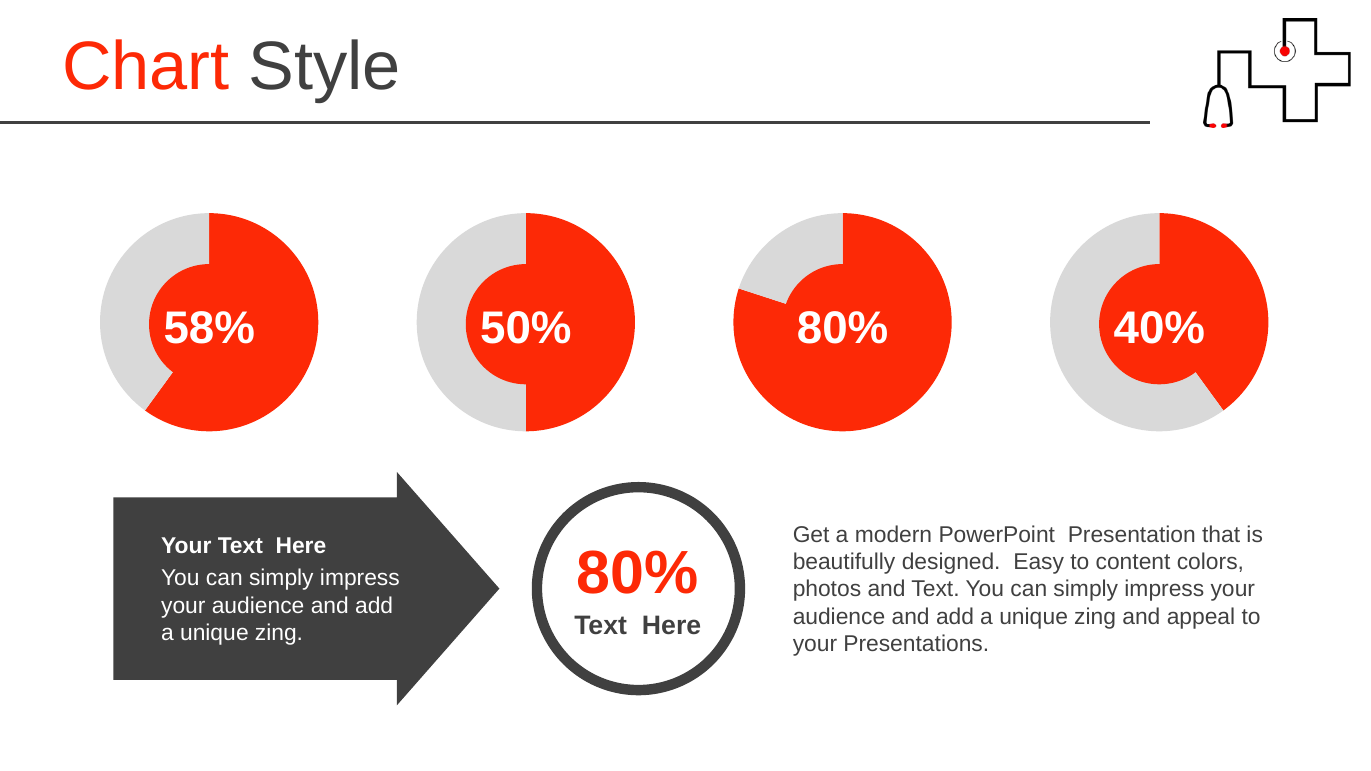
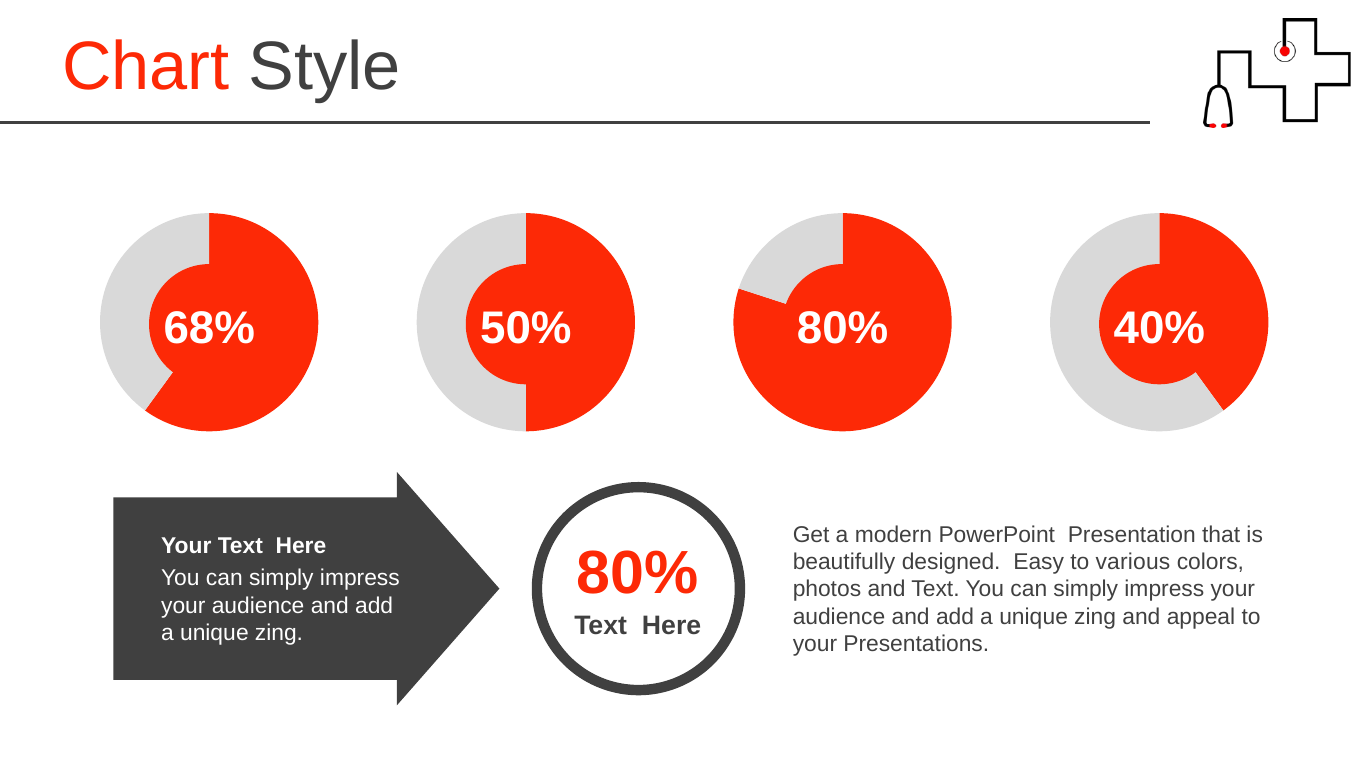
58%: 58% -> 68% (209, 329)
content: content -> various (1133, 562)
